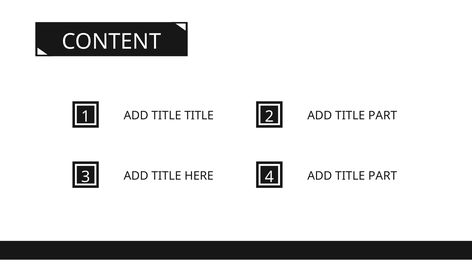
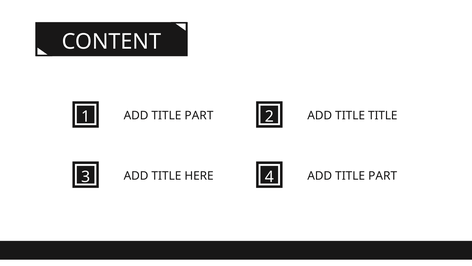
1 ADD TITLE TITLE: TITLE -> PART (199, 115)
2 ADD TITLE PART: PART -> TITLE (383, 115)
